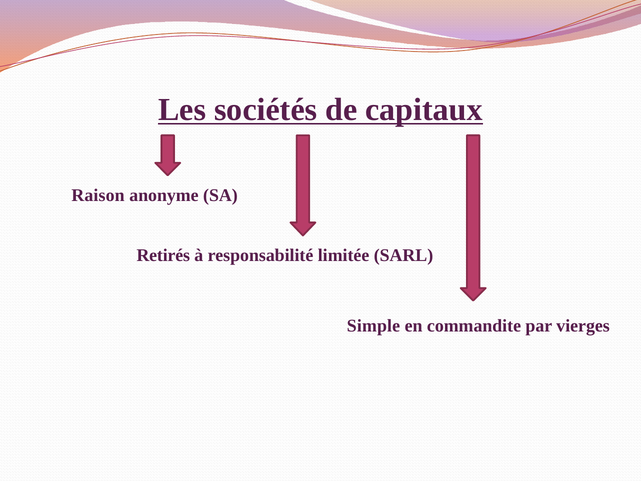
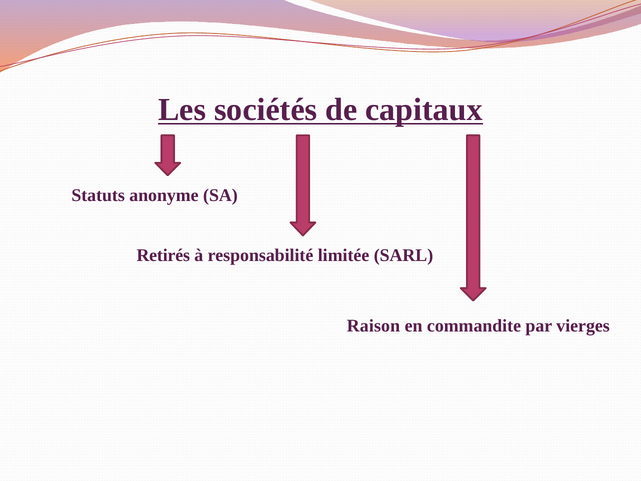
Raison: Raison -> Statuts (98, 195)
Simple: Simple -> Raison (373, 326)
